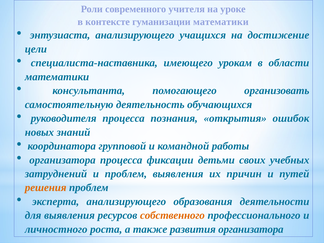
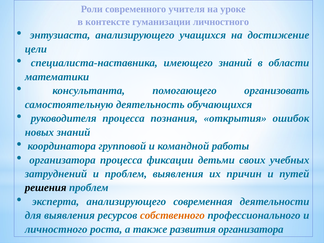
гуманизации математики: математики -> личностного (221, 22)
имеющего урокам: урокам -> знаний (235, 63)
решения colour: orange -> black (46, 188)
образования: образования -> современная (203, 202)
